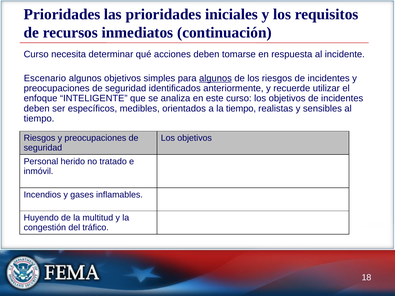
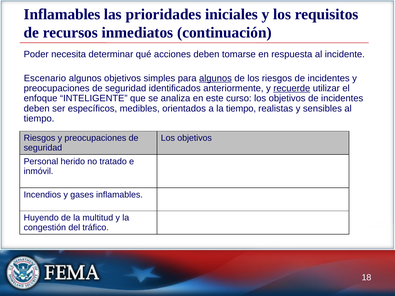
Prioridades: Prioridades -> Inflamables (62, 14)
Curso: Curso -> Poder (36, 54)
recuerde underline: none -> present (292, 88)
